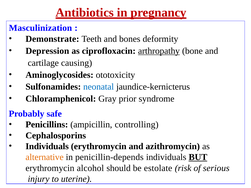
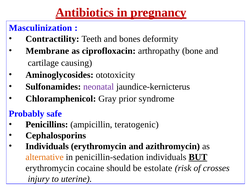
Demonstrate: Demonstrate -> Contractility (52, 39)
Depression: Depression -> Membrane (47, 51)
arthropathy underline: present -> none (159, 51)
neonatal colour: blue -> purple (99, 87)
controlling: controlling -> teratogenic (137, 125)
penicillin-depends: penicillin-depends -> penicillin-sedation (109, 157)
alcohol: alcohol -> cocaine (90, 168)
serious: serious -> crosses (216, 168)
